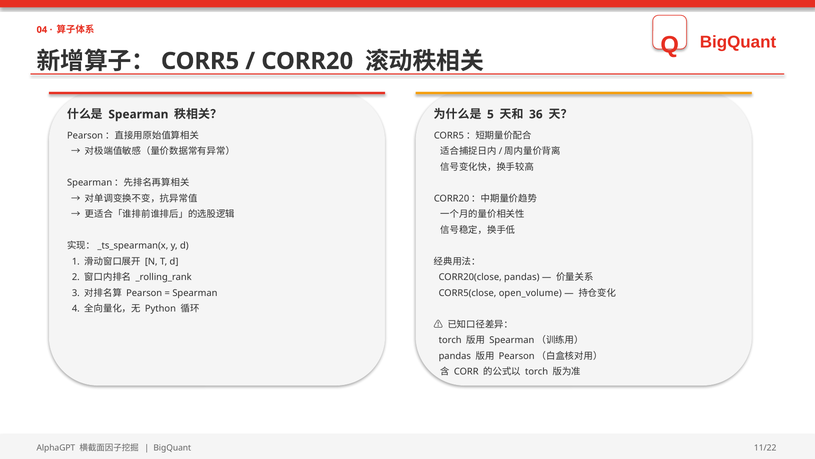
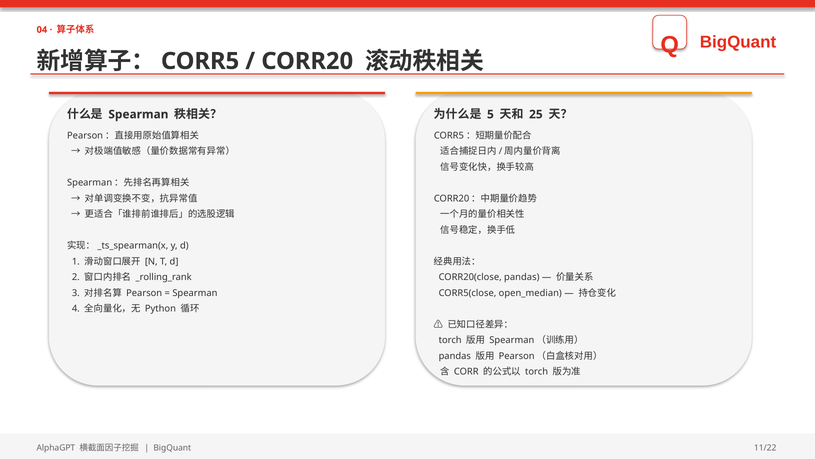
36: 36 -> 25 (536, 114)
open_volume: open_volume -> open_median (530, 293)
